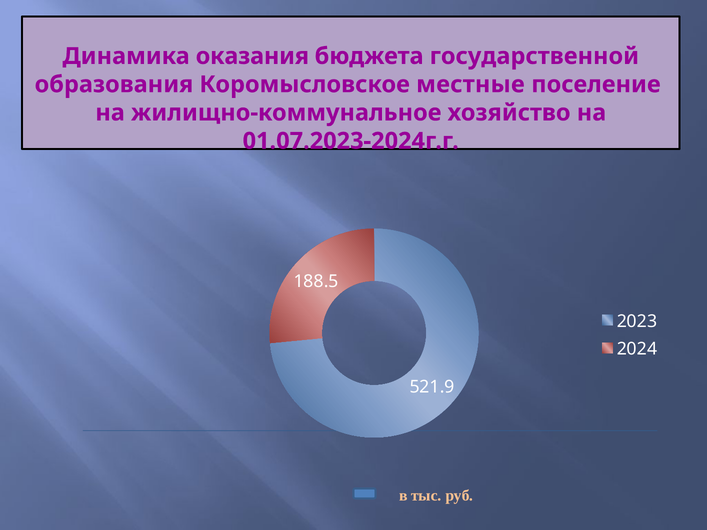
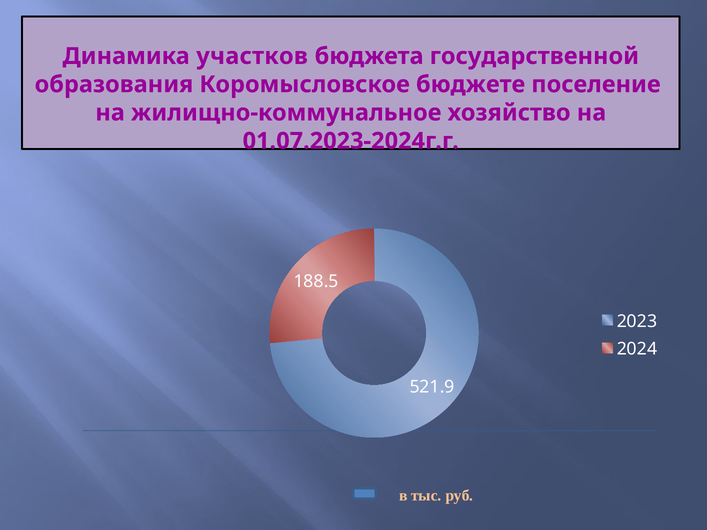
оказания: оказания -> участков (252, 56)
местные: местные -> бюджете (471, 84)
